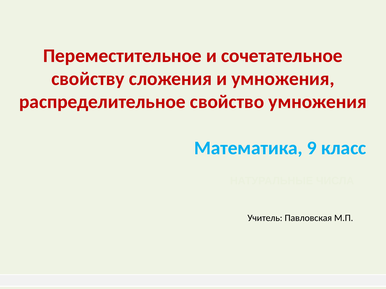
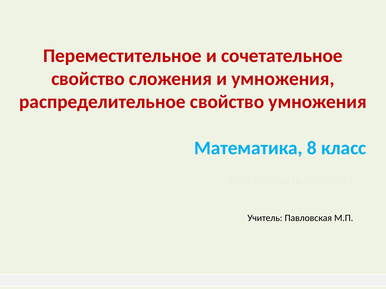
свойству: свойству -> свойство (88, 79)
9: 9 -> 8 (312, 148)
